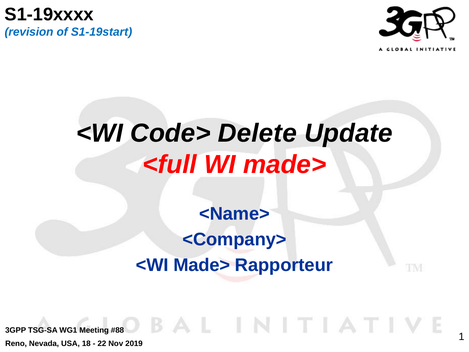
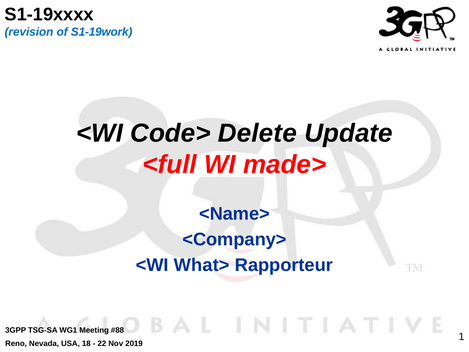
S1-19start: S1-19start -> S1-19work (102, 32)
<WI Made>: Made> -> What> (202, 265)
